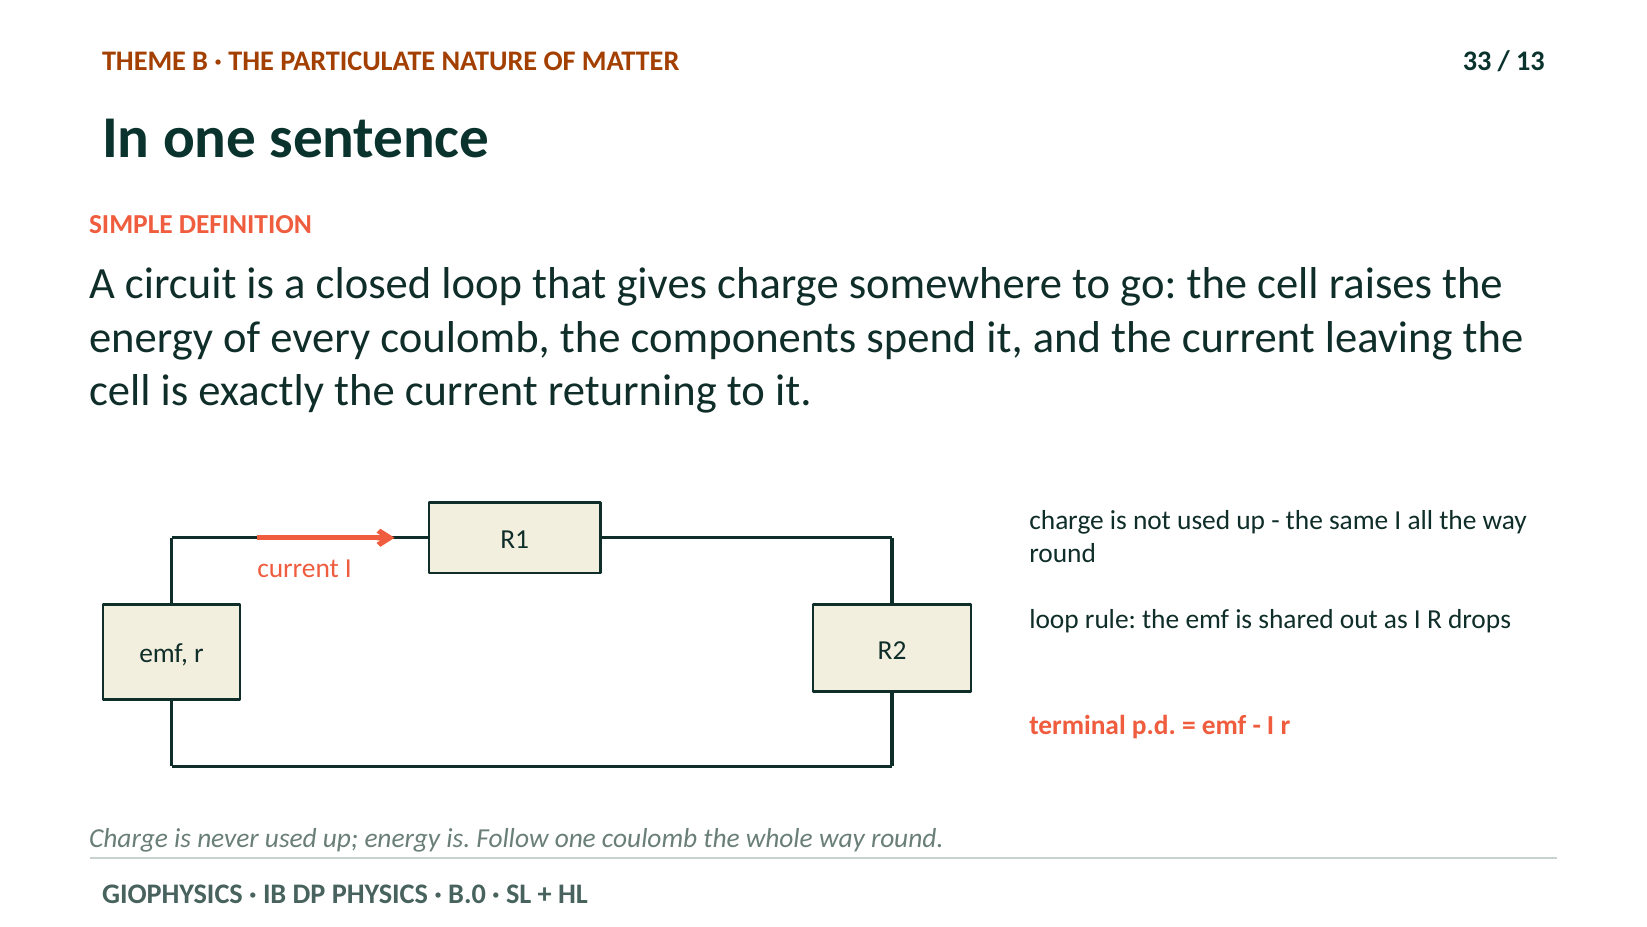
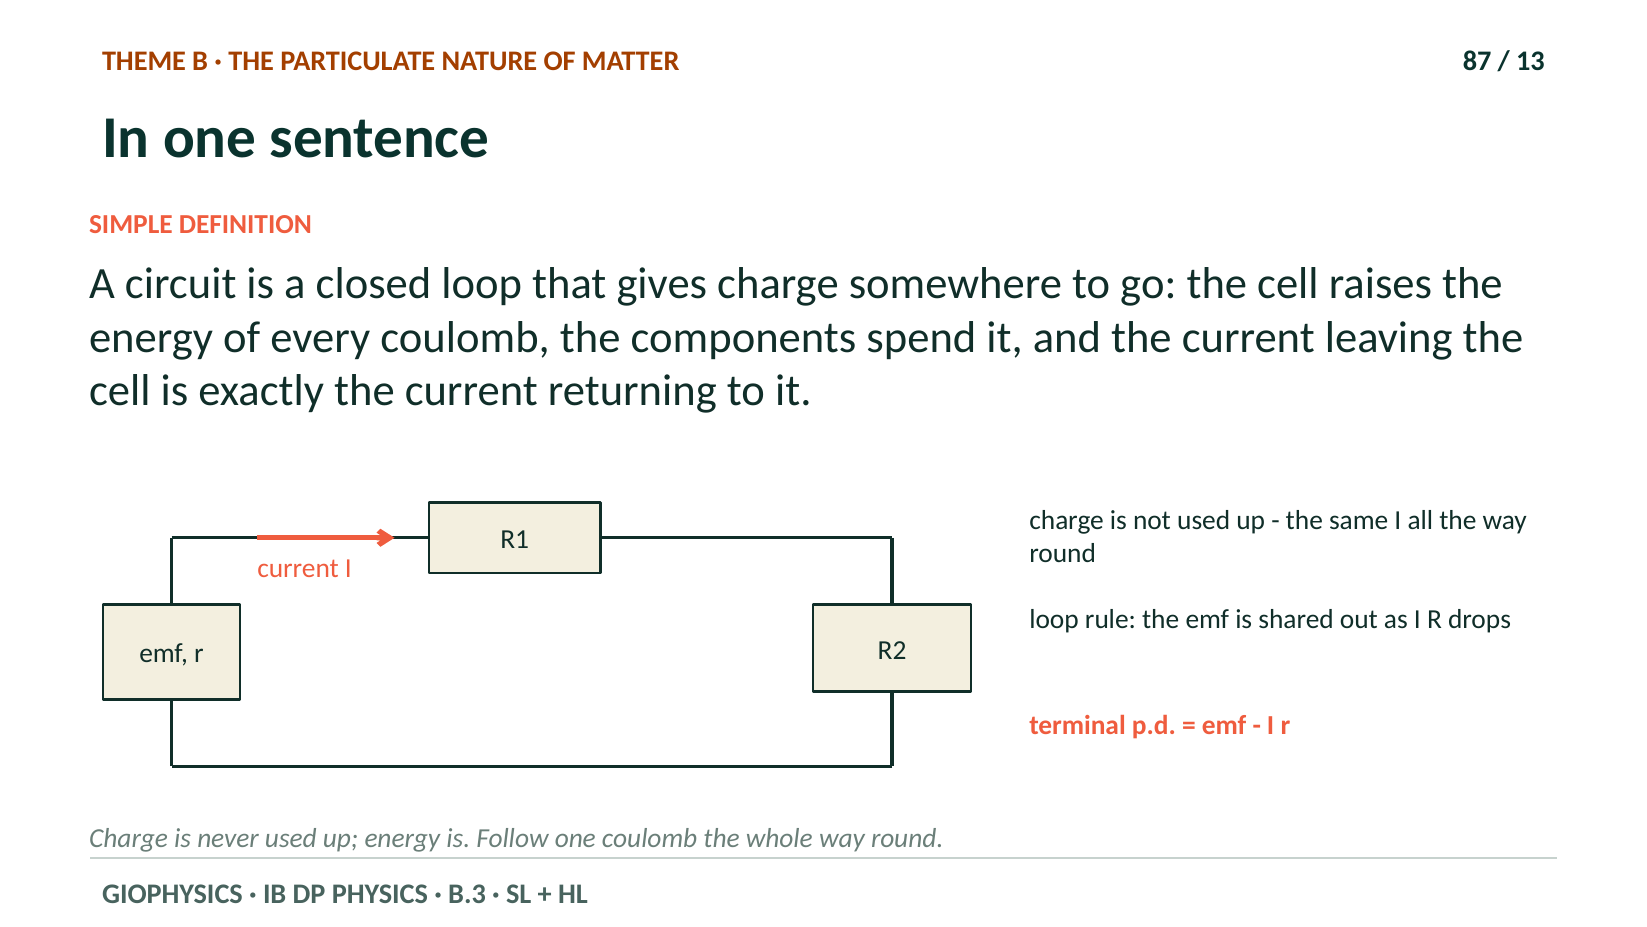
33: 33 -> 87 (1477, 61)
B.0: B.0 -> B.3 (467, 894)
